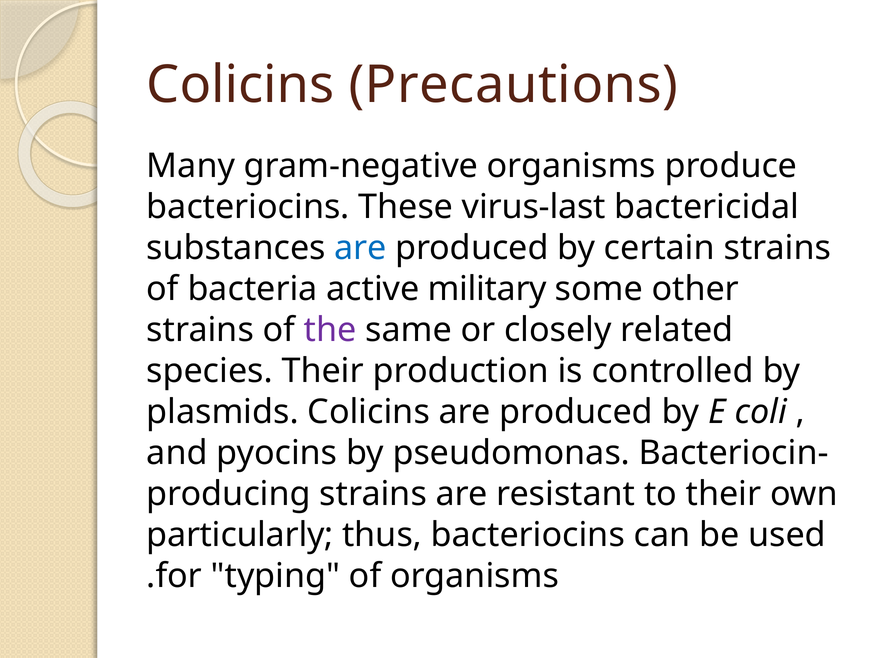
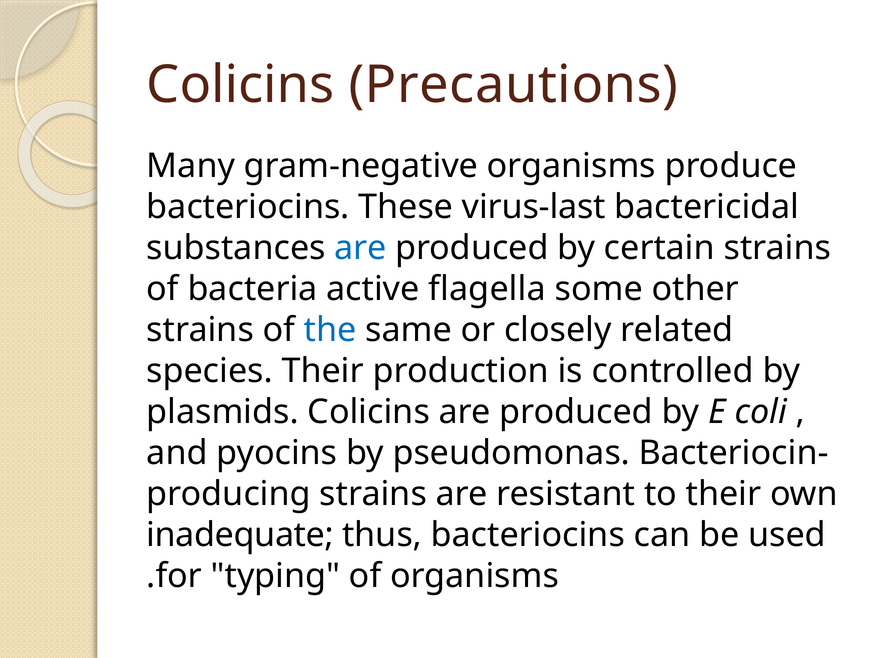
military: military -> flagella (487, 289)
the colour: purple -> blue (330, 330)
particularly: particularly -> inadequate (240, 535)
